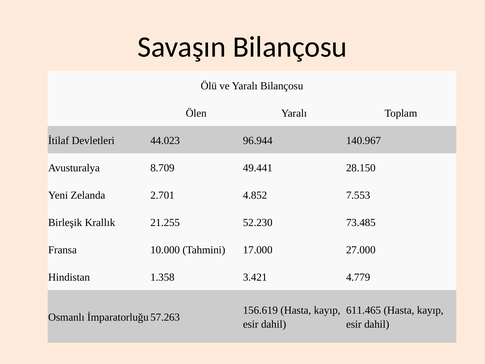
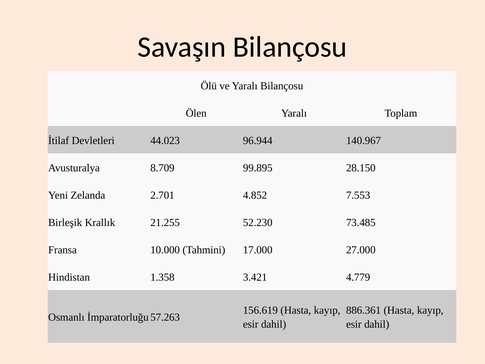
49.441: 49.441 -> 99.895 (258, 168)
611.465: 611.465 -> 886.361 (364, 310)
